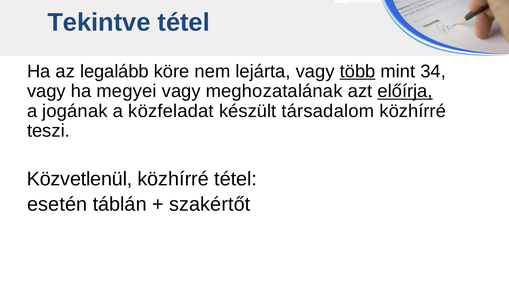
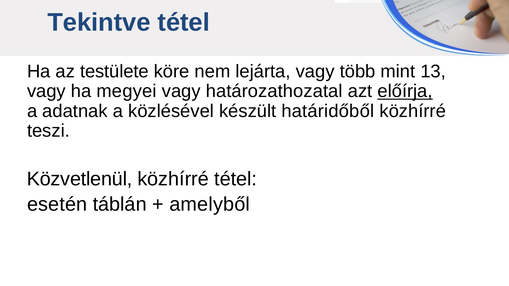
legalább: legalább -> testülete (114, 71)
több underline: present -> none (358, 71)
34: 34 -> 13 (433, 71)
meghozatalának: meghozatalának -> határozathozatal (274, 91)
jogának: jogának -> adatnak (75, 111)
közfeladat: közfeladat -> közlésével (171, 111)
társadalom: társadalom -> határidőből (328, 111)
szakértőt: szakértőt -> amelyből (210, 204)
